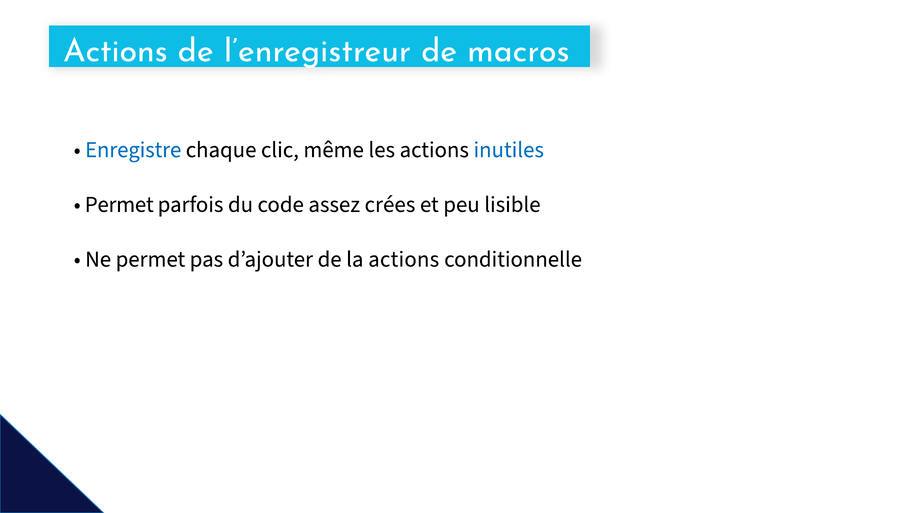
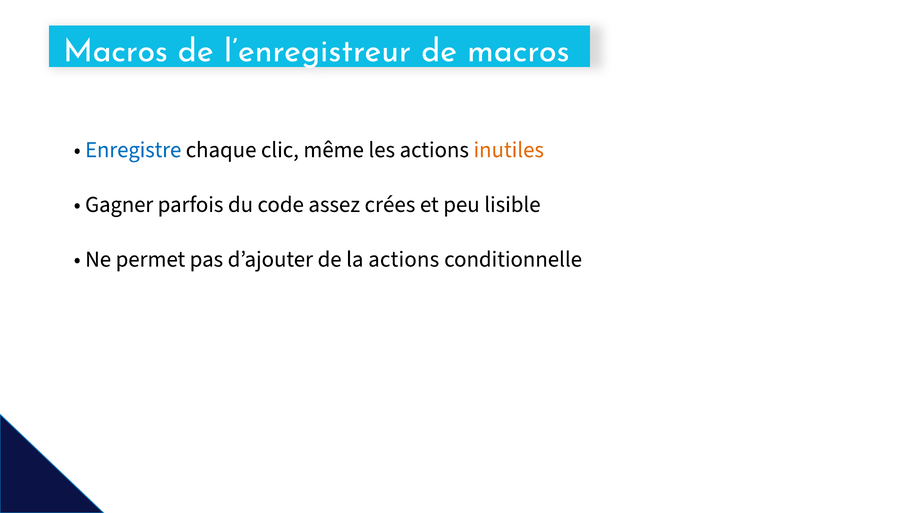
Actions: Actions -> Macros (115, 51)
inutiles colour: blue -> orange (509, 150)
Permet: Permet -> Gagner (119, 204)
